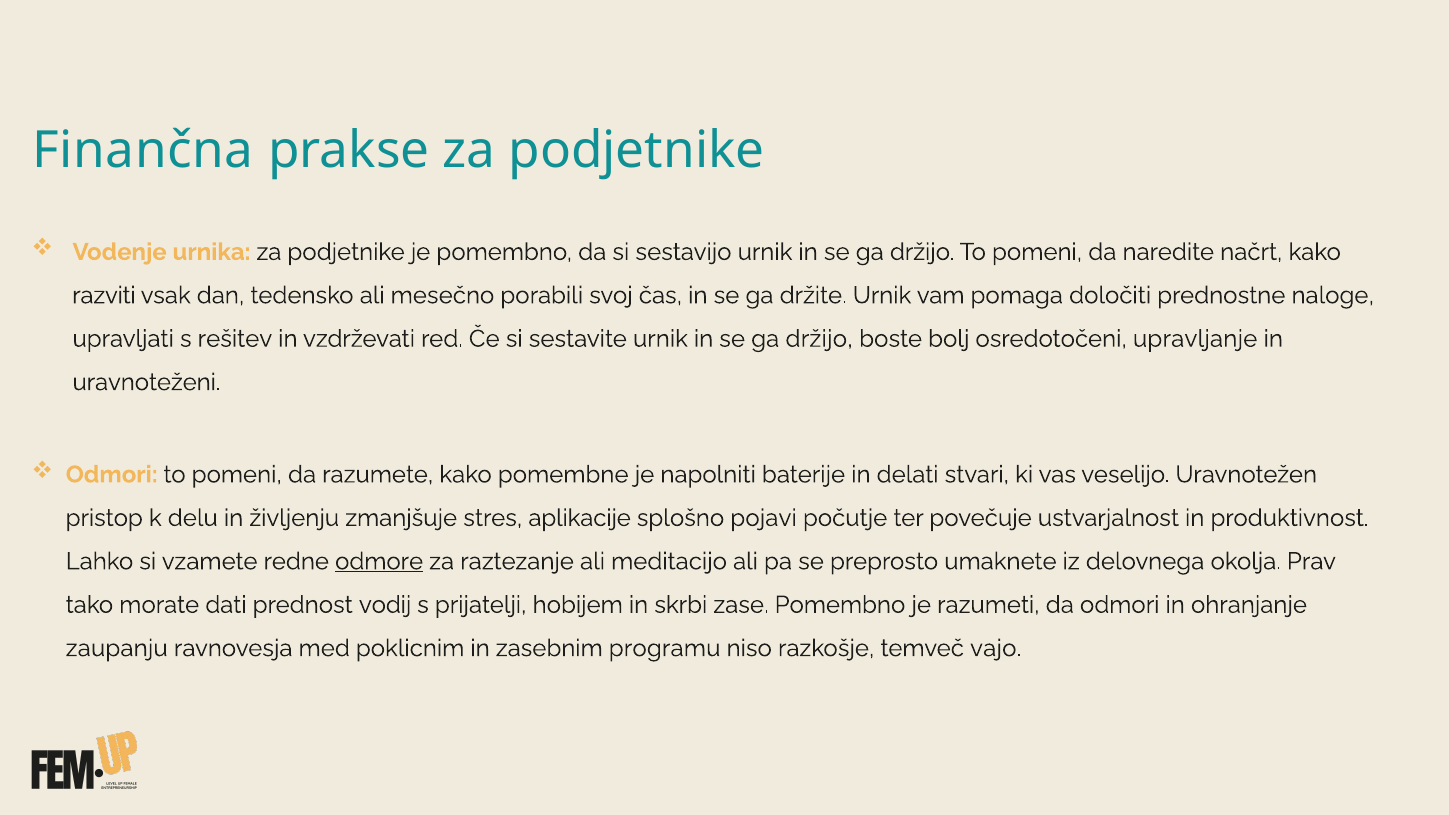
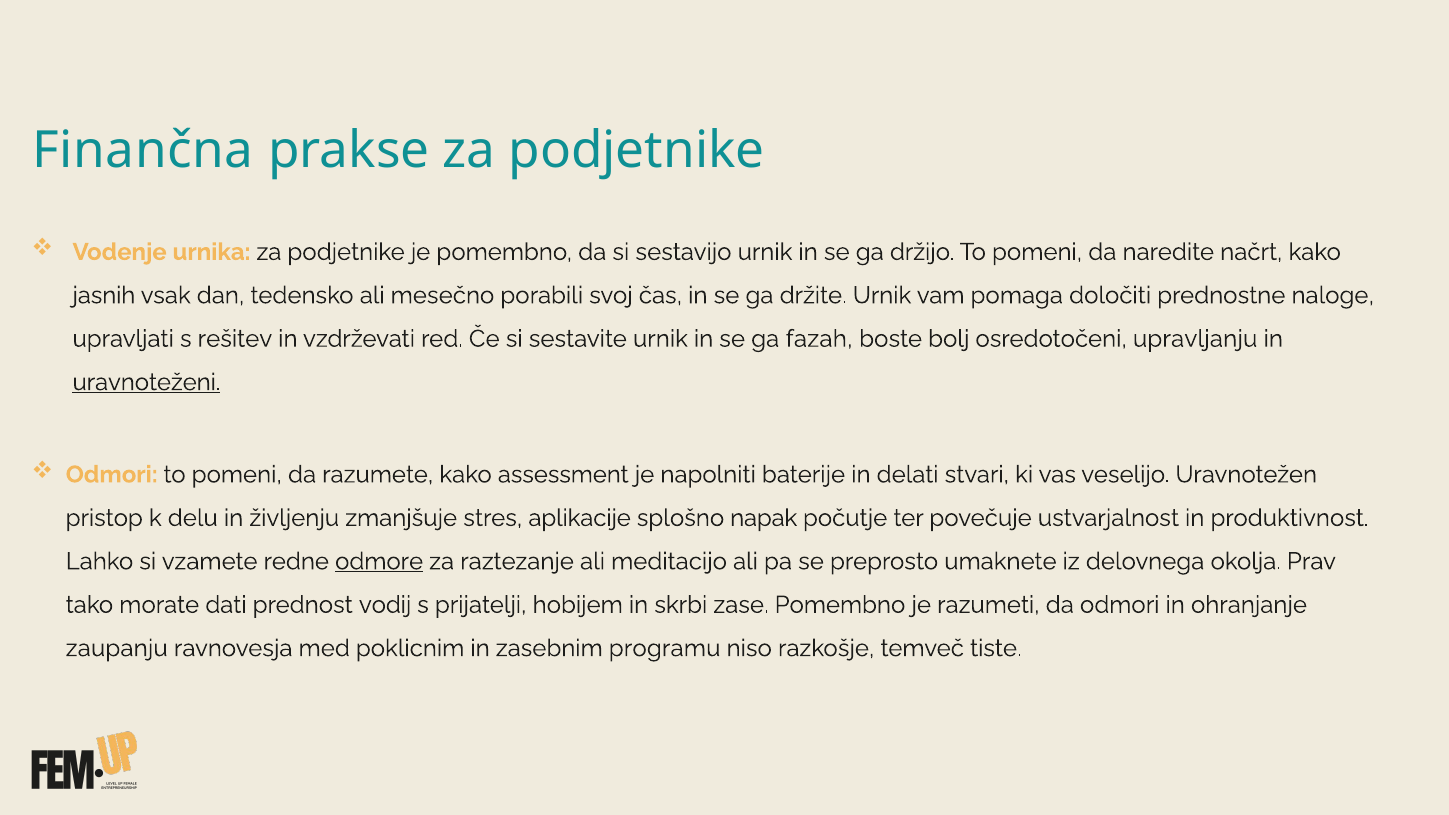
razviti: razviti -> jasnih (104, 295)
držijo: držijo -> fazah (819, 339)
upravljanje: upravljanje -> upravljanju (1195, 339)
uravnoteženi underline: none -> present (146, 382)
pomembne: pomembne -> assessment (563, 475)
pojavi: pojavi -> napak (764, 518)
vajo: vajo -> tiste (996, 648)
